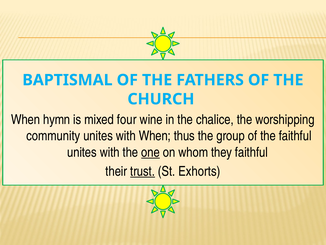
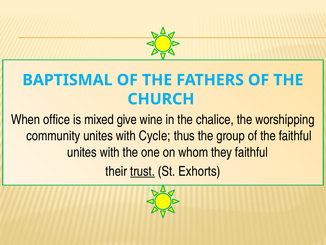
hymn: hymn -> office (57, 119)
four: four -> give (127, 119)
with When: When -> Cycle (155, 136)
one underline: present -> none (151, 152)
